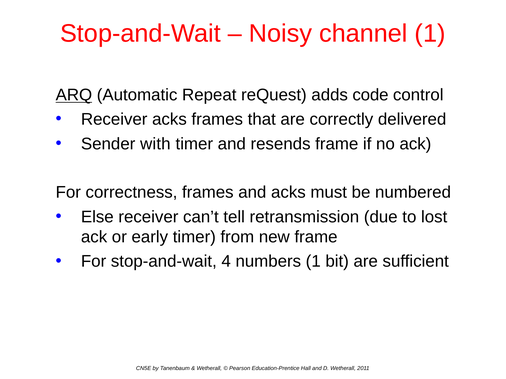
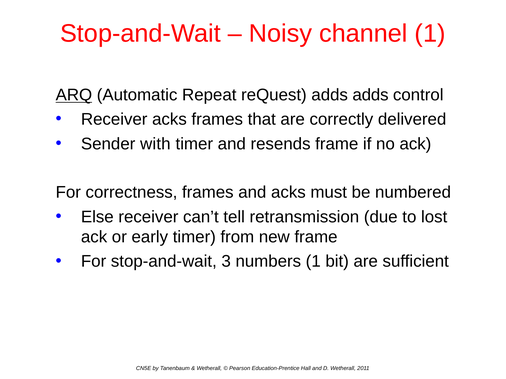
adds code: code -> adds (371, 95)
4: 4 -> 3 (226, 262)
